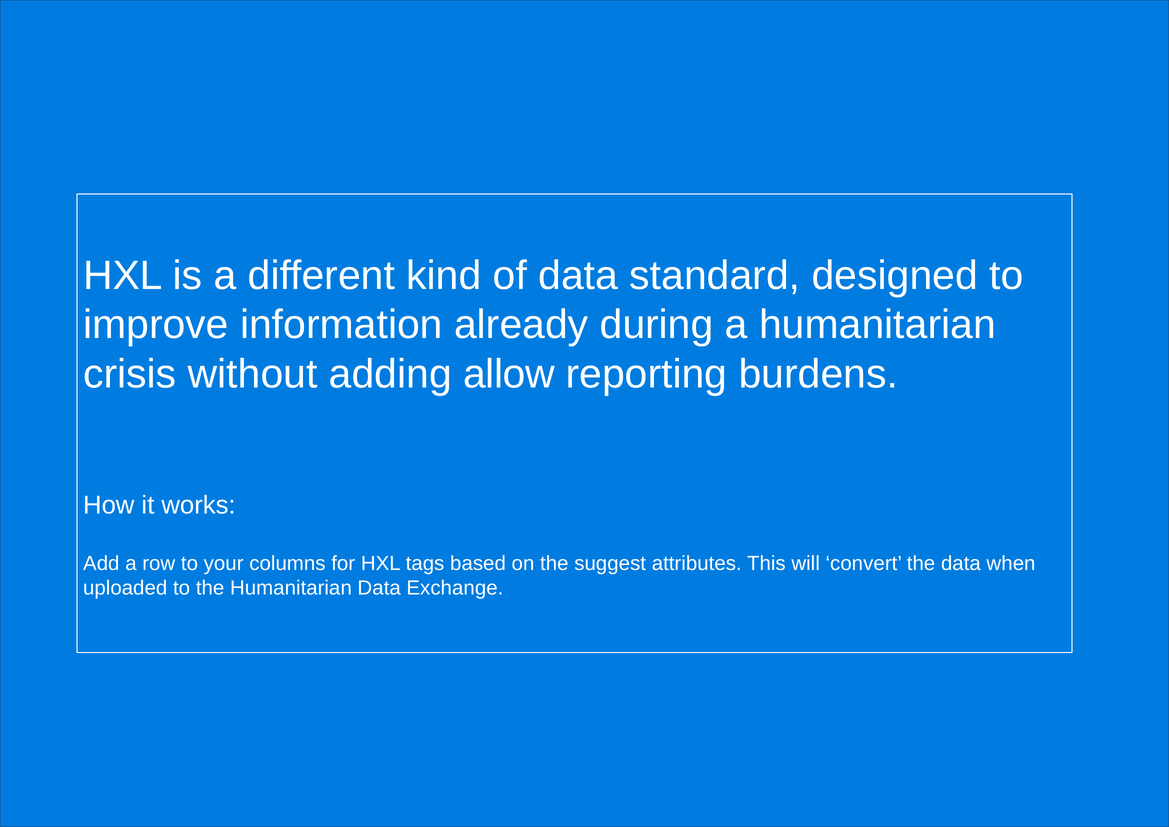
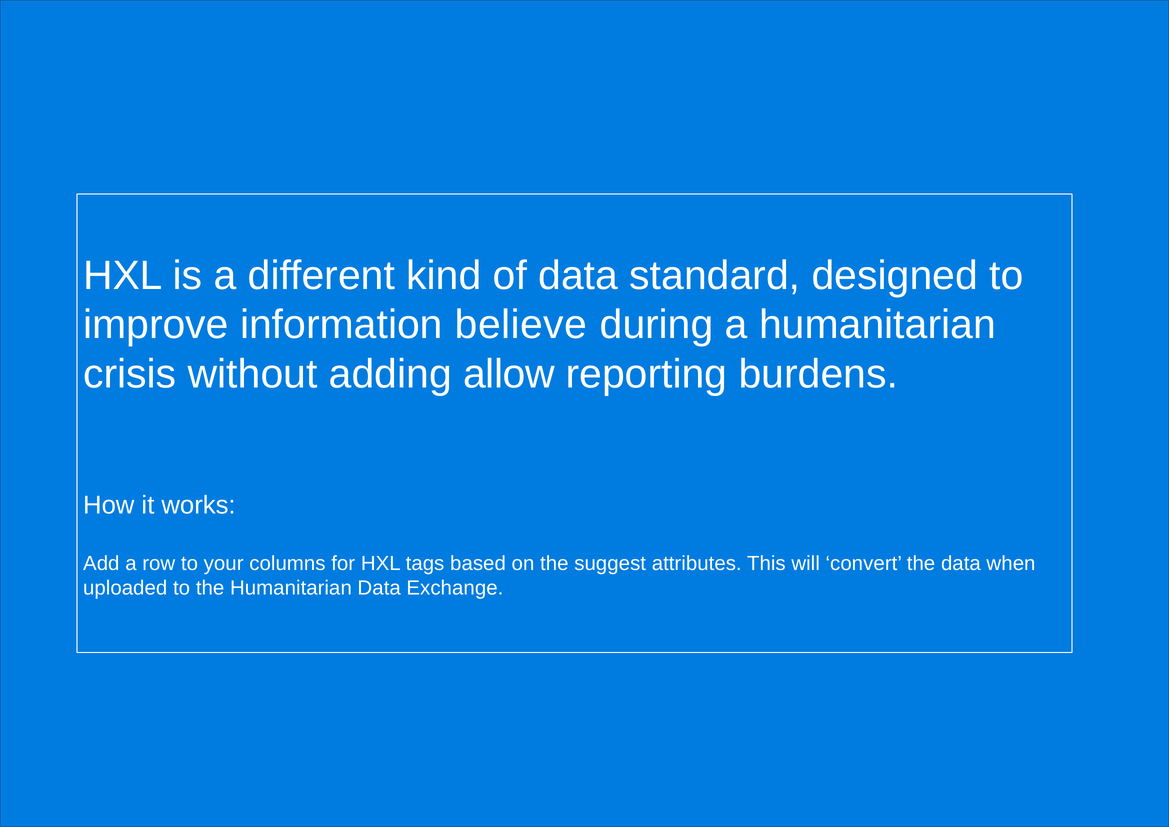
already: already -> believe (521, 325)
